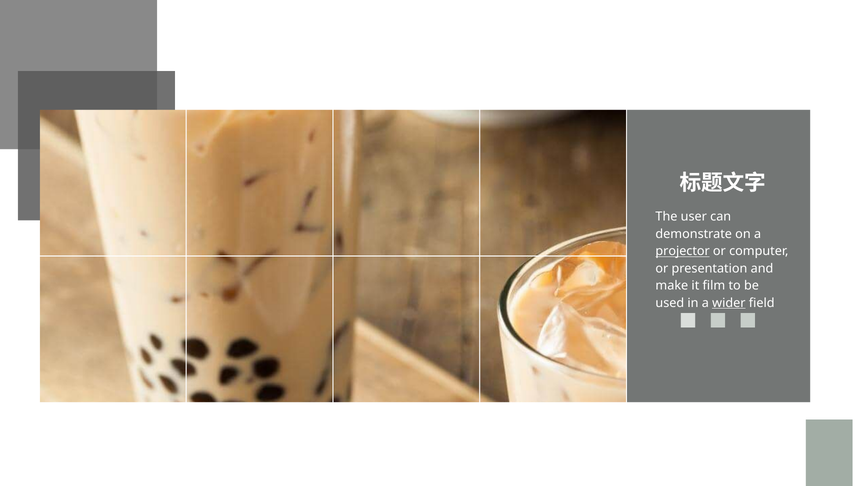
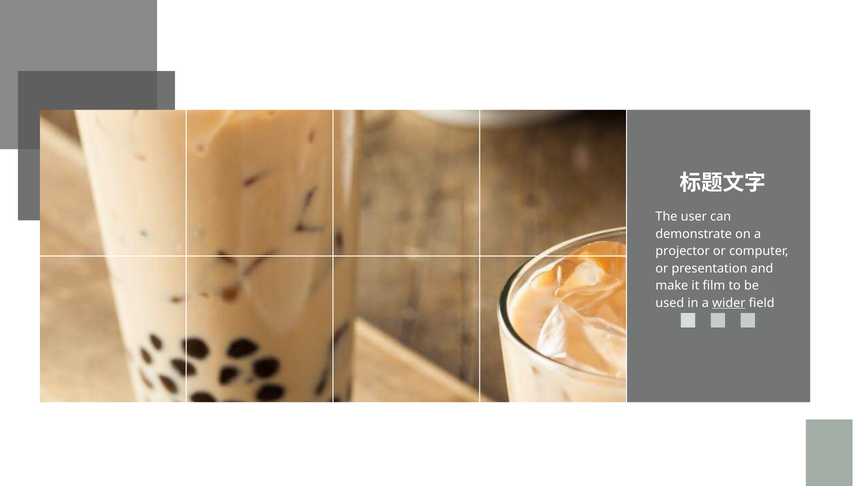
projector underline: present -> none (683, 252)
